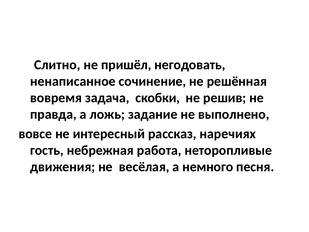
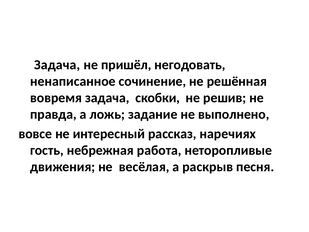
Слитно: Слитно -> Задача (57, 65)
немного: немного -> раскрыв (208, 167)
